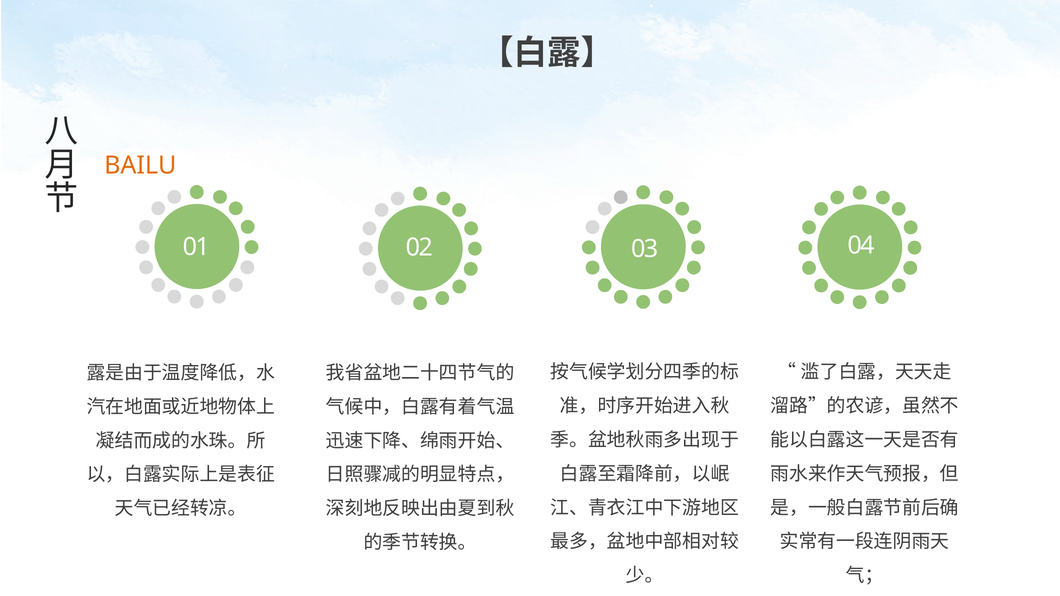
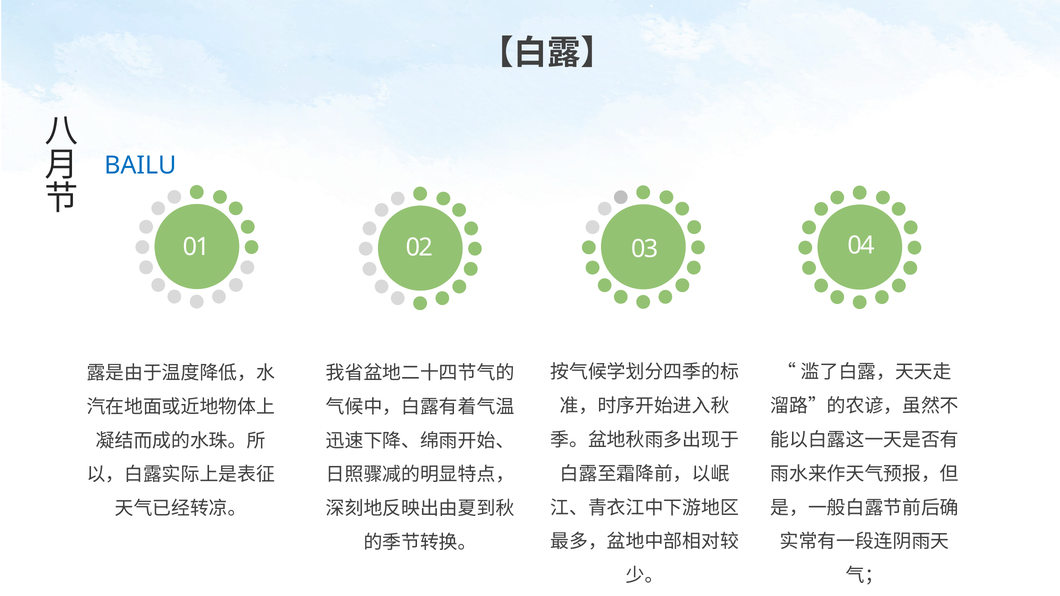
BAILU colour: orange -> blue (140, 166)
